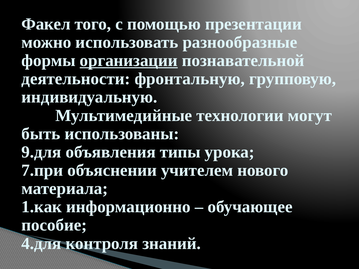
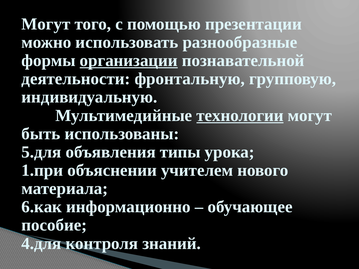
Факел: Факел -> Могут (46, 24)
технологии underline: none -> present (240, 116)
9.для: 9.для -> 5.для (41, 152)
7.при: 7.при -> 1.при (42, 170)
1.как: 1.как -> 6.как (42, 207)
